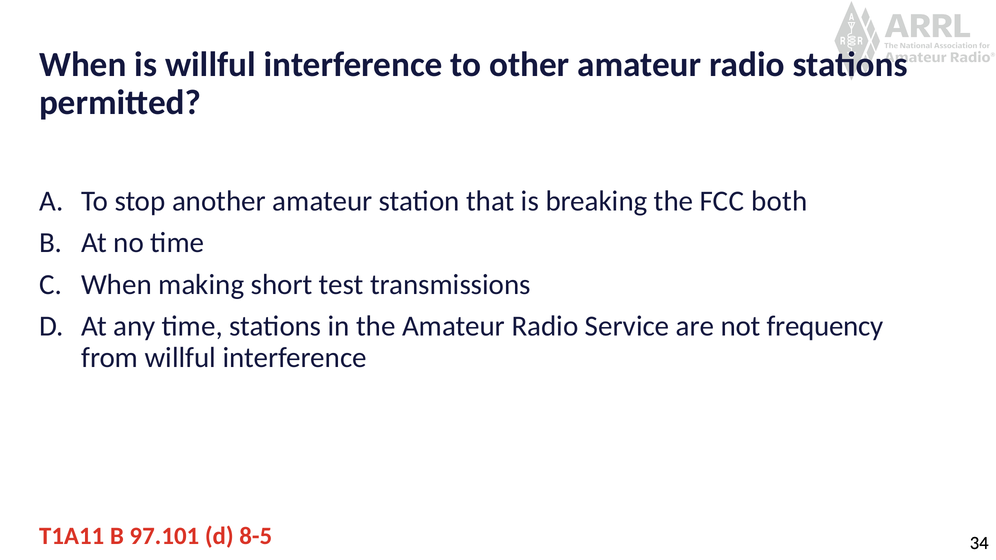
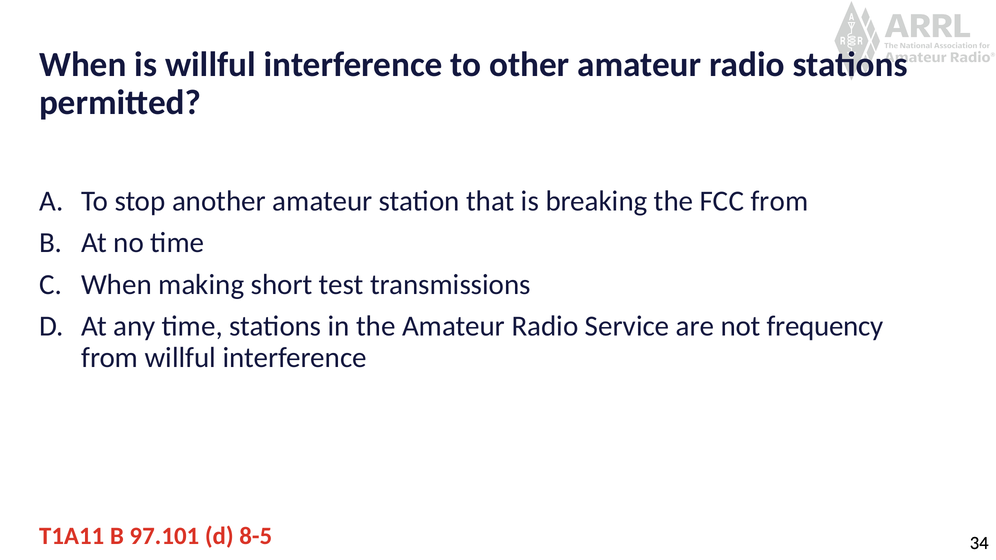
FCC both: both -> from (779, 201)
